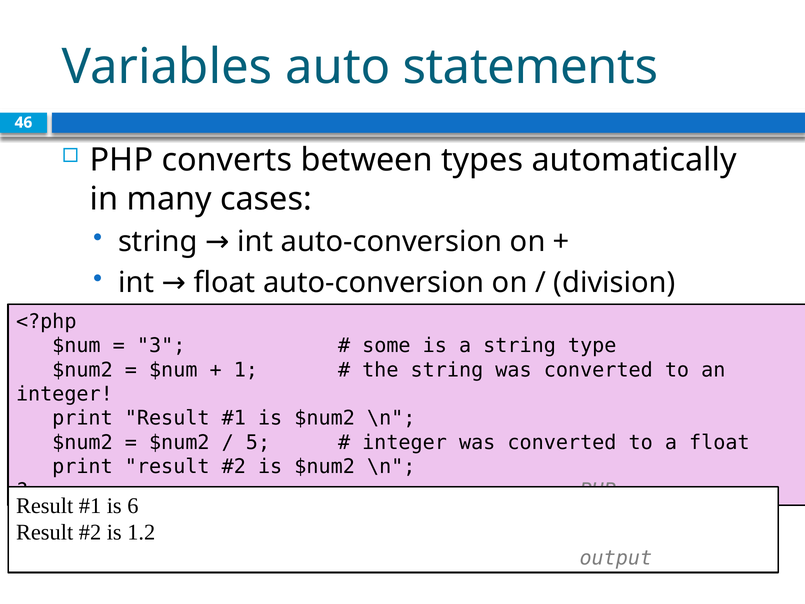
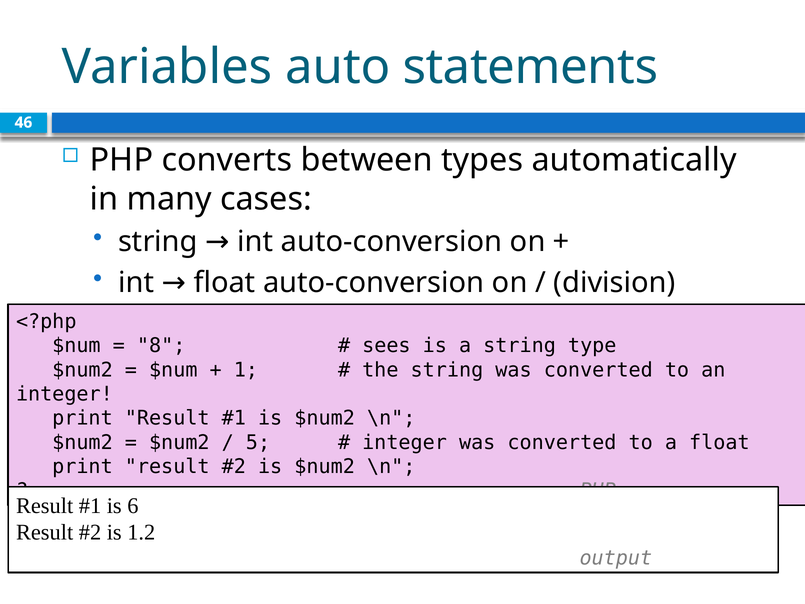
3: 3 -> 8 (161, 346)
some: some -> sees (386, 346)
